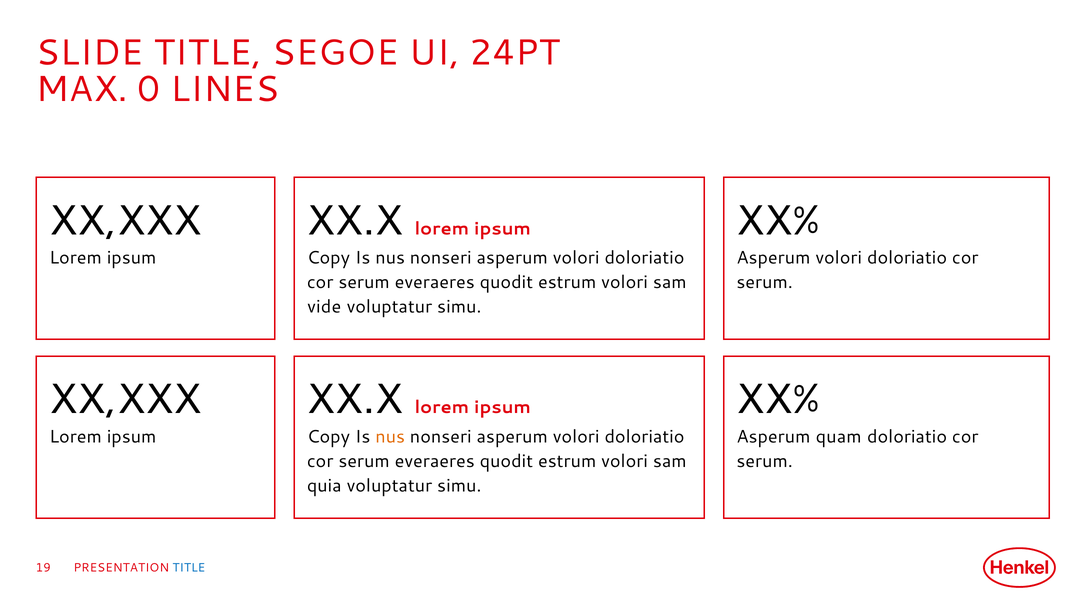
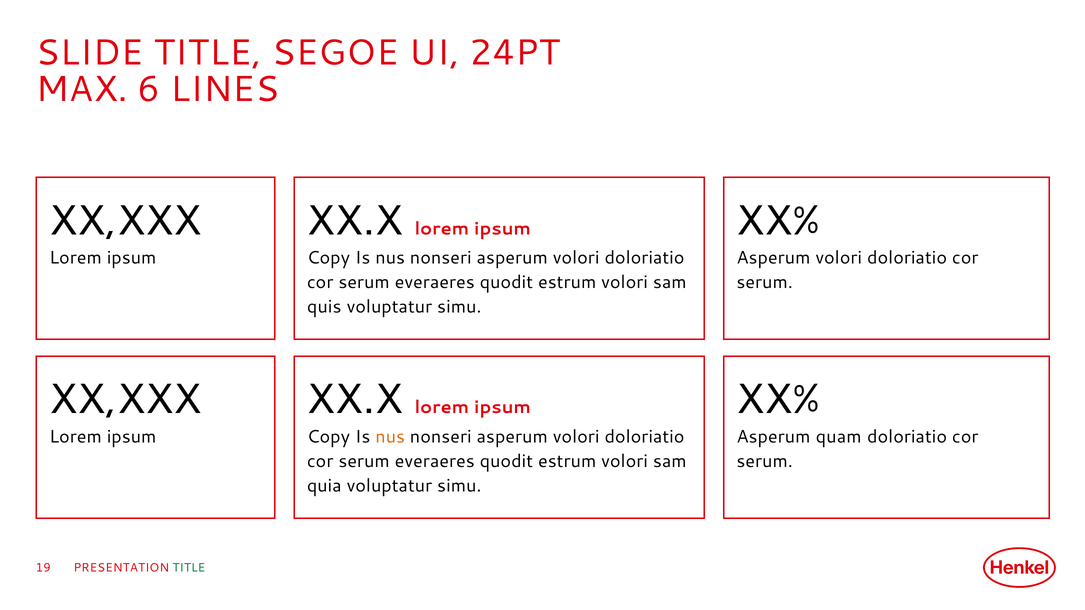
0: 0 -> 6 (149, 89)
vide: vide -> quis (324, 307)
TITLE colour: blue -> green (189, 568)
